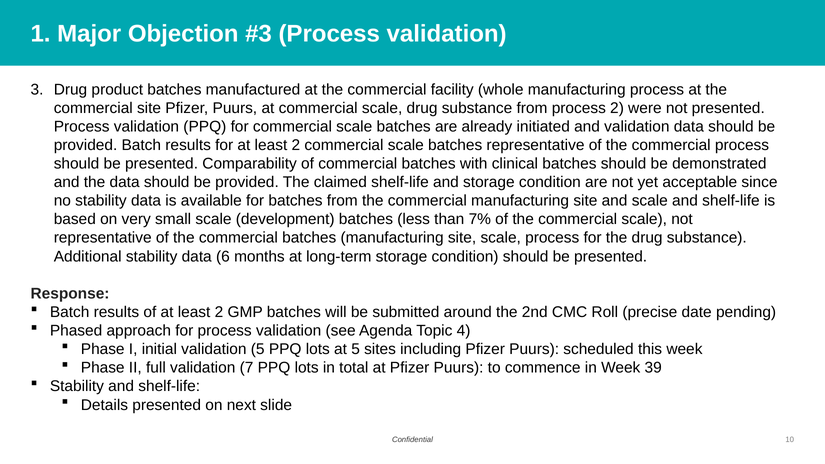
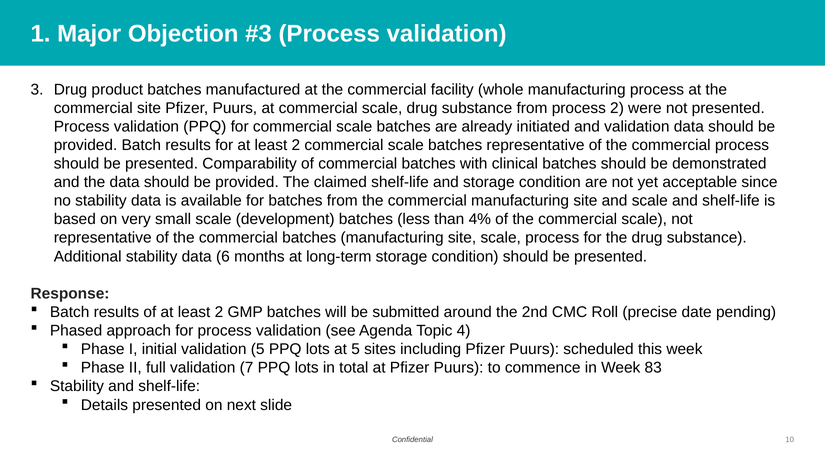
7%: 7% -> 4% (480, 219)
39: 39 -> 83 (653, 368)
